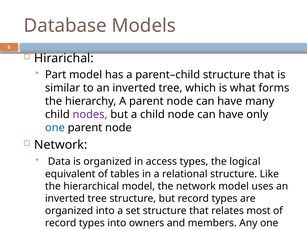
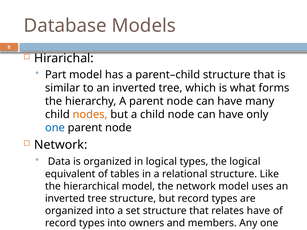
nodes colour: purple -> orange (90, 115)
in access: access -> logical (161, 162)
relates most: most -> have (258, 211)
